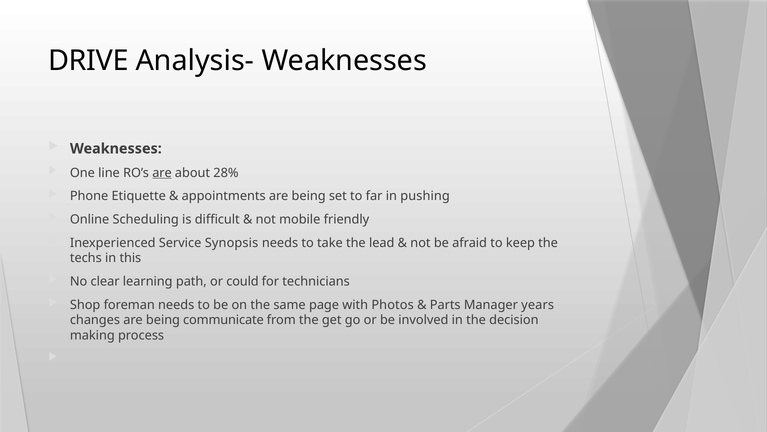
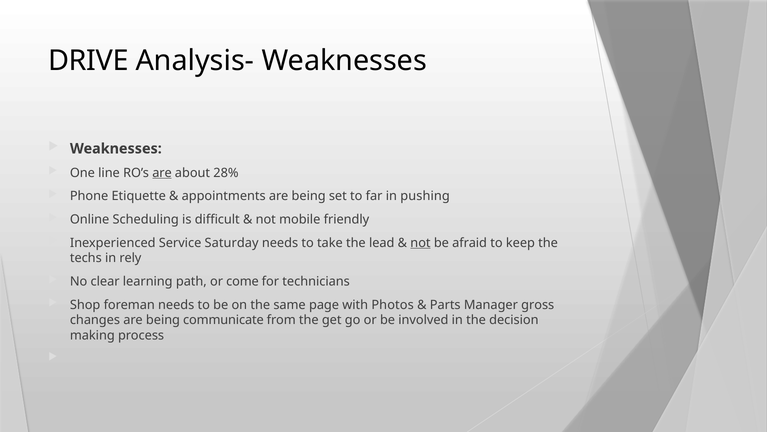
Synopsis: Synopsis -> Saturday (232, 243)
not underline: none -> present (420, 243)
this: this -> rely (130, 258)
could: could -> come (242, 281)
years: years -> gross (538, 304)
